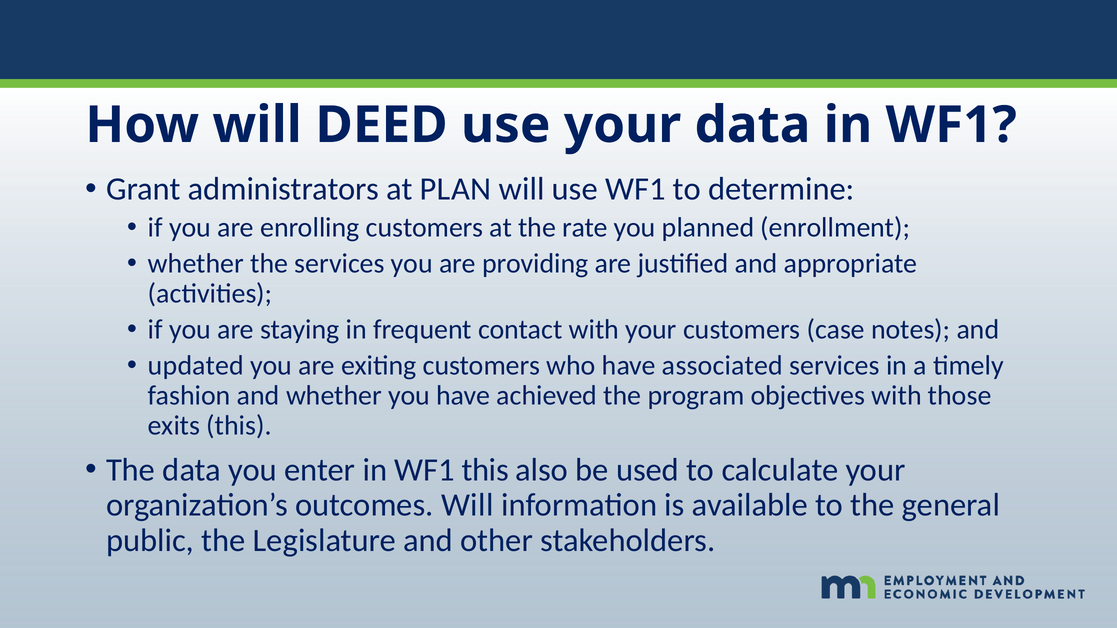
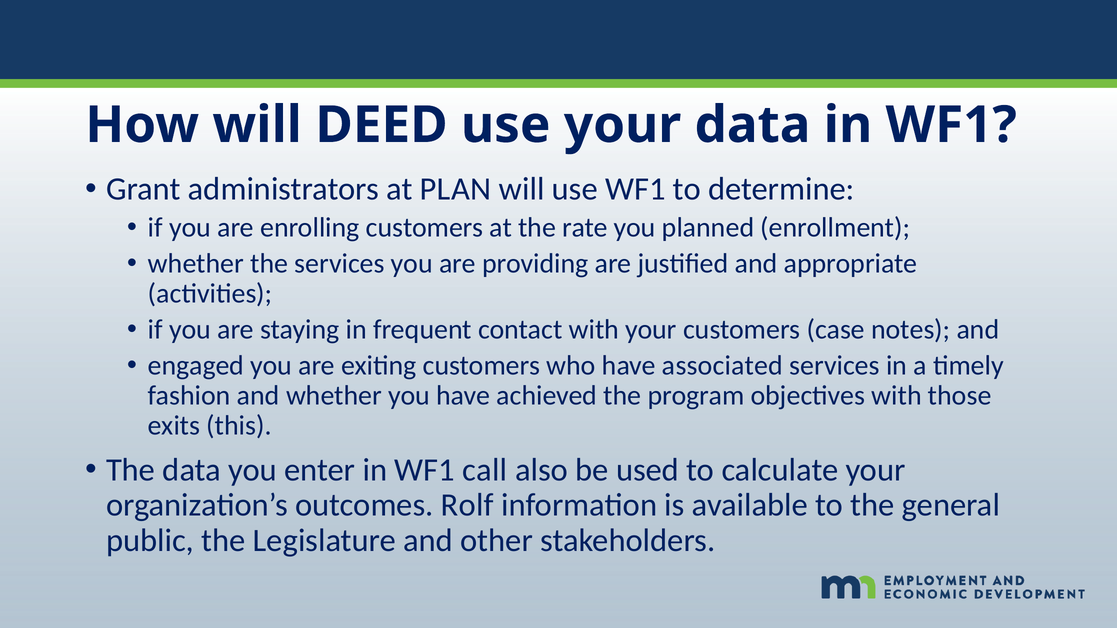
updated: updated -> engaged (196, 366)
WF1 this: this -> call (485, 470)
outcomes Will: Will -> Rolf (467, 505)
